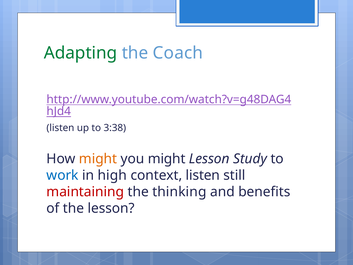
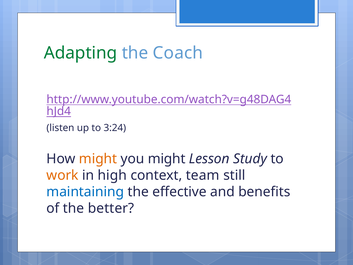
3:38: 3:38 -> 3:24 (115, 128)
work colour: blue -> orange (63, 175)
context listen: listen -> team (203, 175)
maintaining colour: red -> blue (85, 192)
thinking: thinking -> effective (179, 192)
the lesson: lesson -> better (111, 208)
